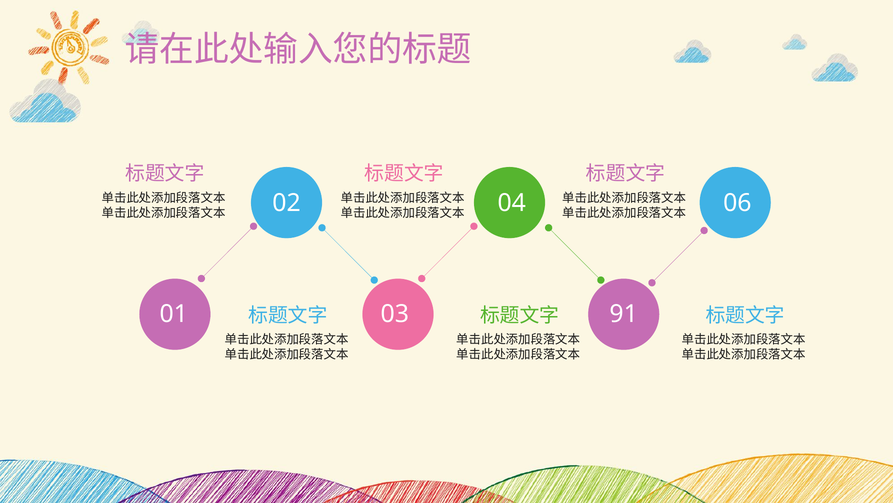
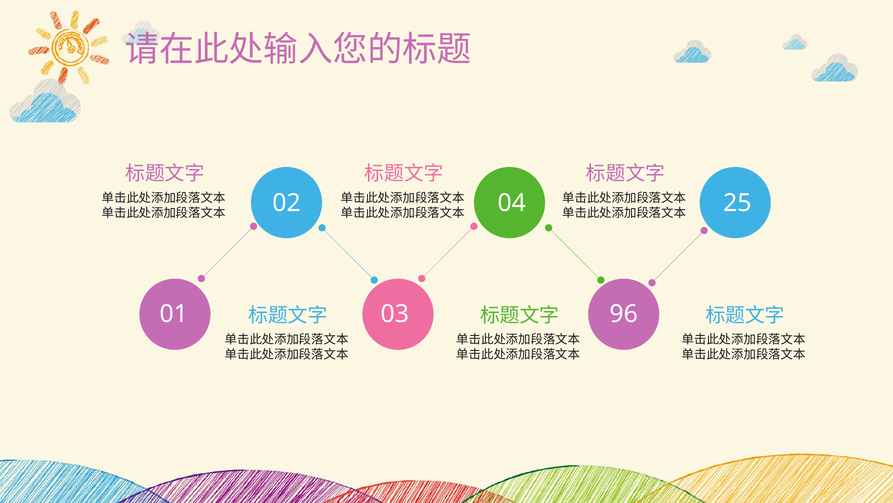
06: 06 -> 25 (737, 203)
91: 91 -> 96 (624, 314)
